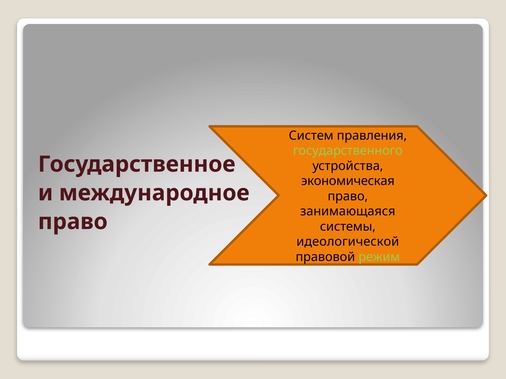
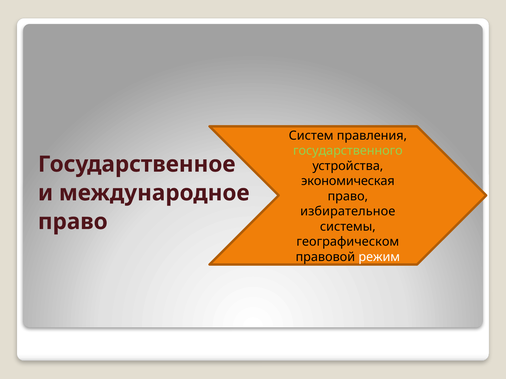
занимающаяся: занимающаяся -> избирательное (348, 212)
идеологической: идеологической -> географическом (348, 242)
режим colour: light green -> white (379, 257)
